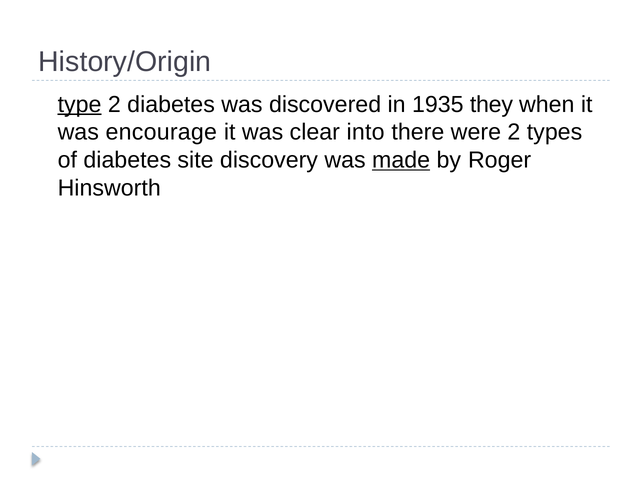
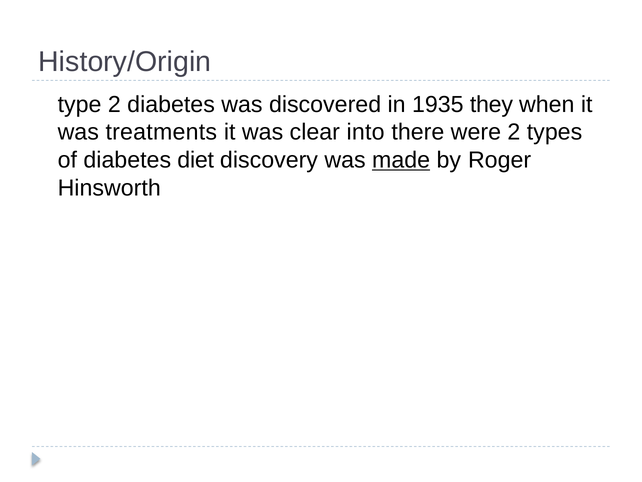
type underline: present -> none (80, 104)
encourage: encourage -> treatments (161, 132)
site: site -> diet (196, 160)
